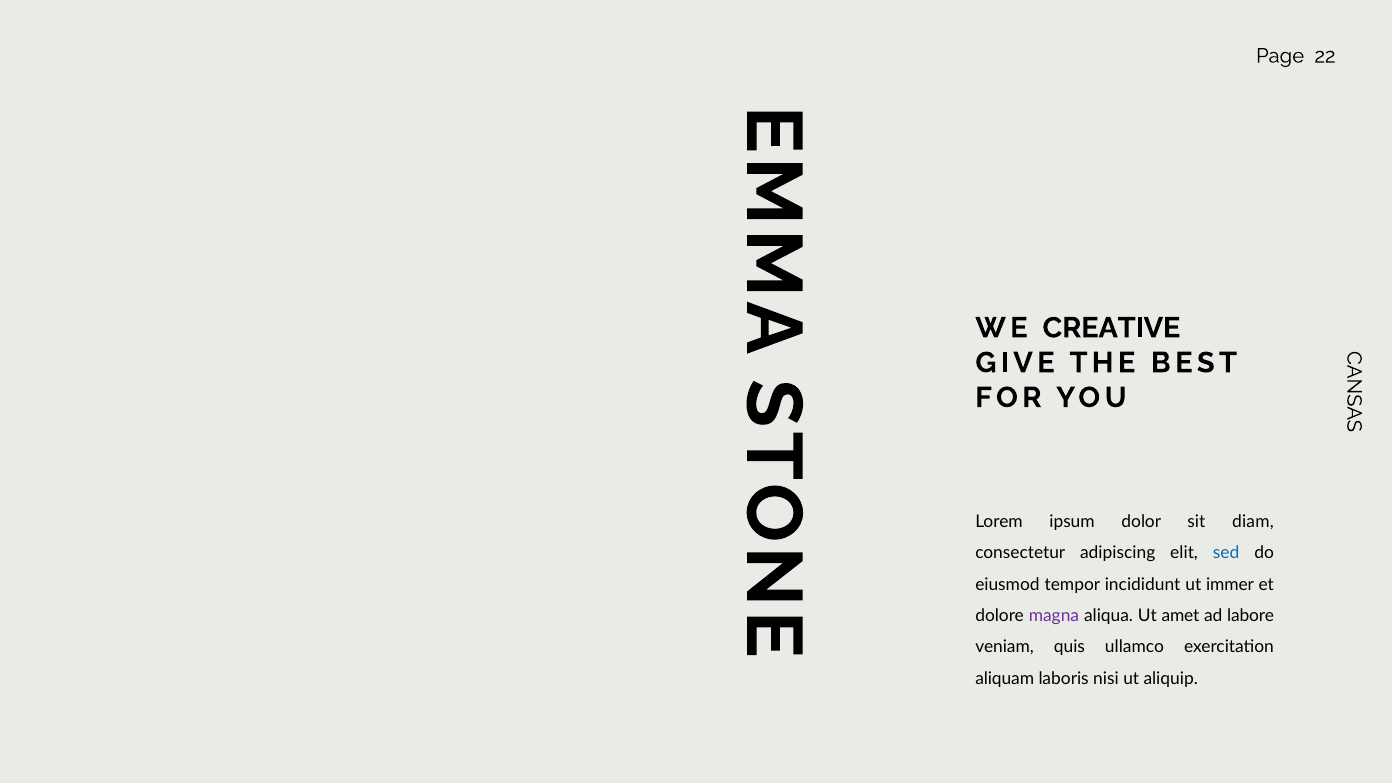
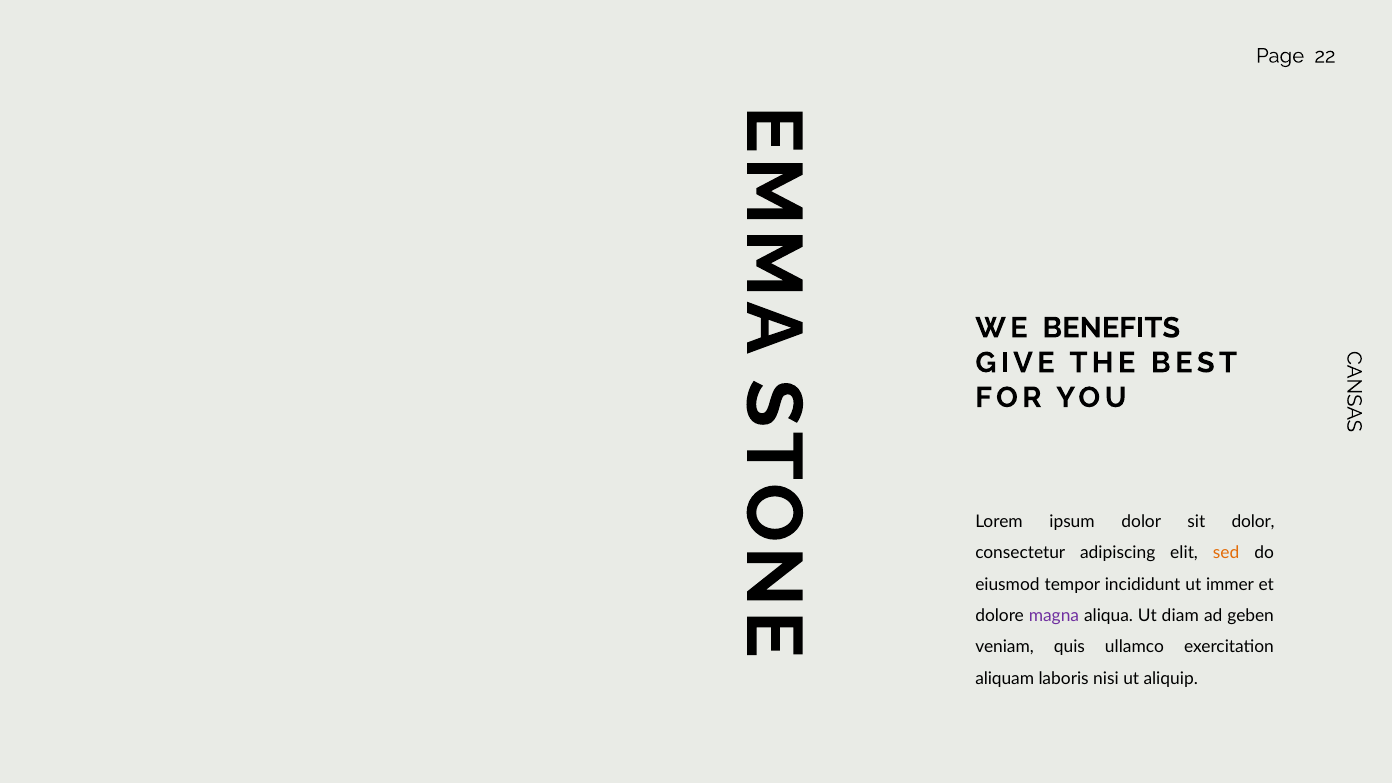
CREATIVE: CREATIVE -> BENEFITS (1111, 328)
sit diam: diam -> dolor (1253, 522)
sed colour: blue -> orange (1226, 553)
amet: amet -> diam (1180, 616)
labore: labore -> geben (1251, 616)
